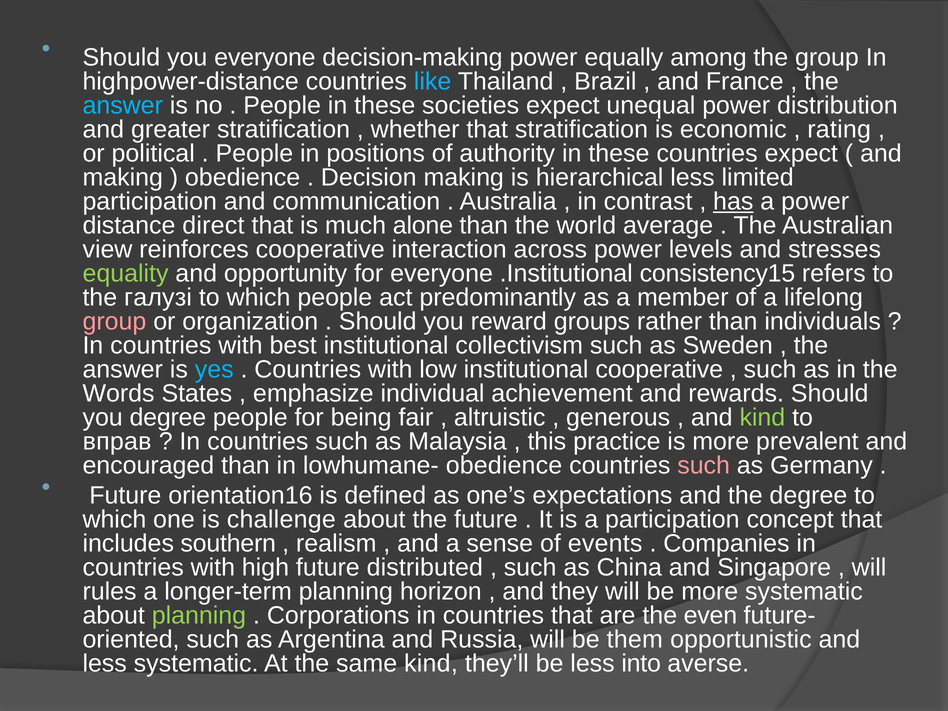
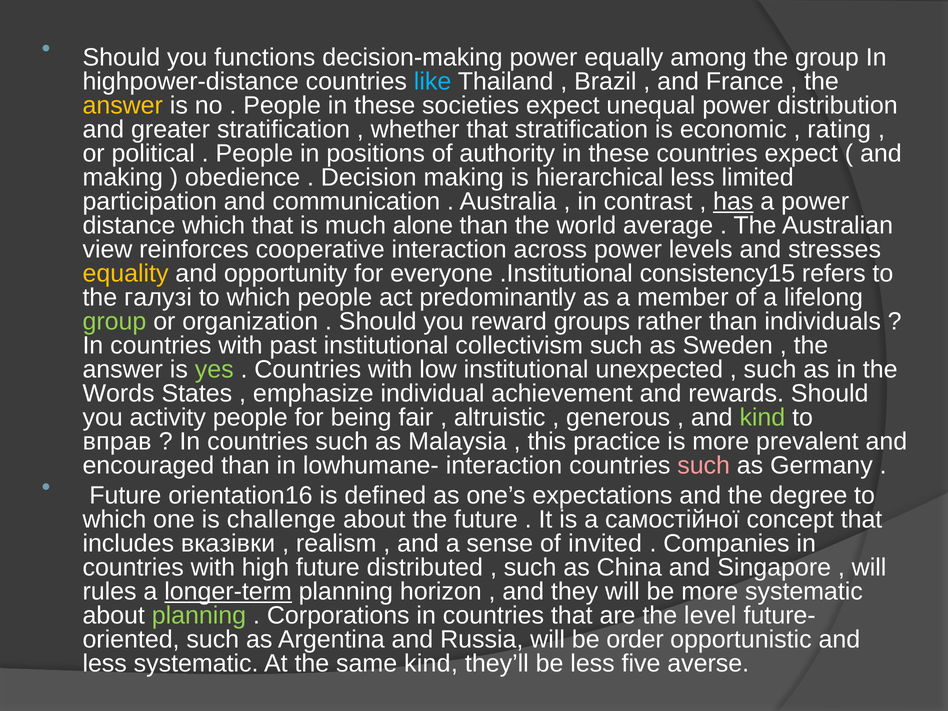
you everyone: everyone -> functions (265, 57)
answer colour: light blue -> yellow (123, 105)
distance direct: direct -> which (214, 225)
equality colour: light green -> yellow (126, 273)
group colour: pink -> light green (114, 321)
best: best -> past (293, 345)
yes colour: light blue -> light green (214, 369)
institutional cooperative: cooperative -> unexpected (659, 369)
you degree: degree -> activity (168, 417)
lowhumane- obedience: obedience -> interaction (504, 465)
a participation: participation -> самостійної (672, 520)
southern: southern -> вказівки (228, 544)
events: events -> invited (605, 544)
longer-term underline: none -> present (228, 592)
even: even -> level (710, 616)
them: them -> order (635, 640)
into: into -> five (641, 664)
